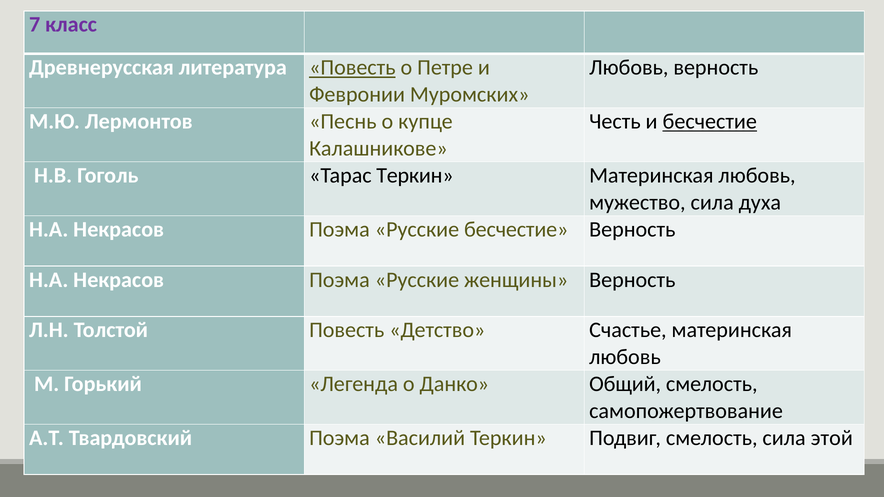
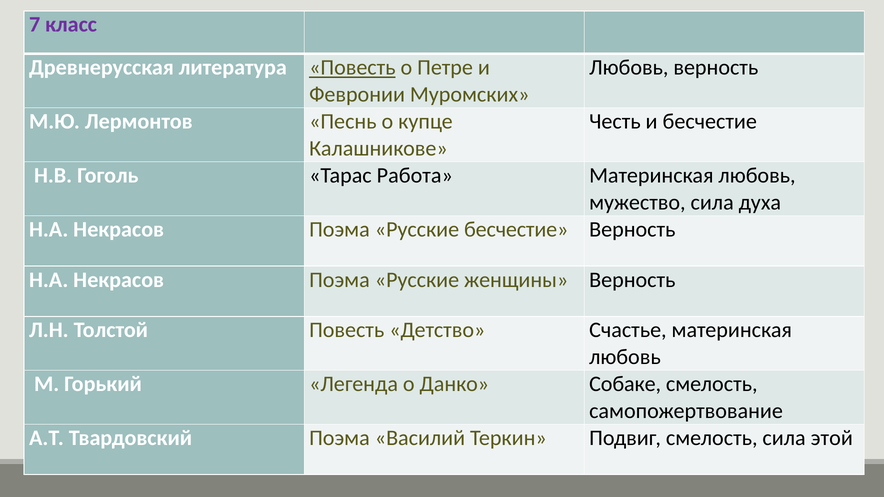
бесчестие underline: present -> none (710, 122)
Тарас Теркин: Теркин -> Работа (415, 176)
Общий: Общий -> Собаке (625, 384)
